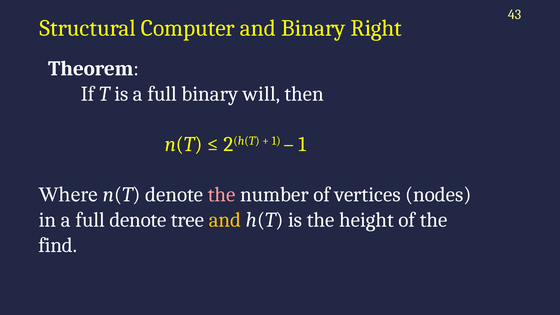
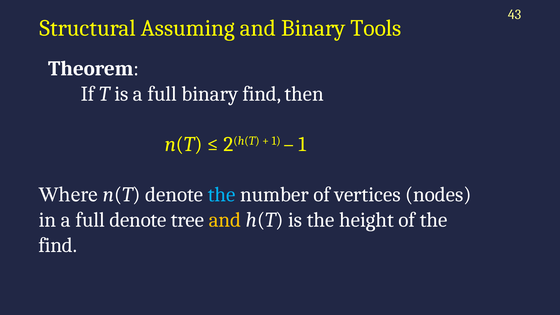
Computer: Computer -> Assuming (188, 28)
Right: Right -> Tools (376, 28)
binary will: will -> find (262, 94)
the colour: pink -> light blue (222, 195)
